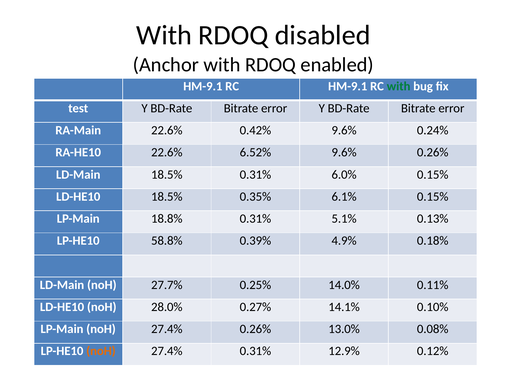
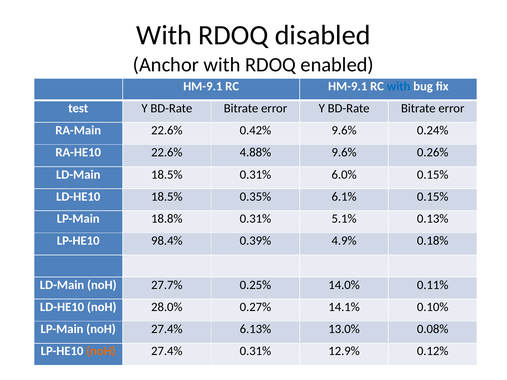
with colour: green -> blue (399, 86)
6.52%: 6.52% -> 4.88% (255, 153)
58.8%: 58.8% -> 98.4% (167, 241)
27.4% 0.26%: 0.26% -> 6.13% (255, 329)
